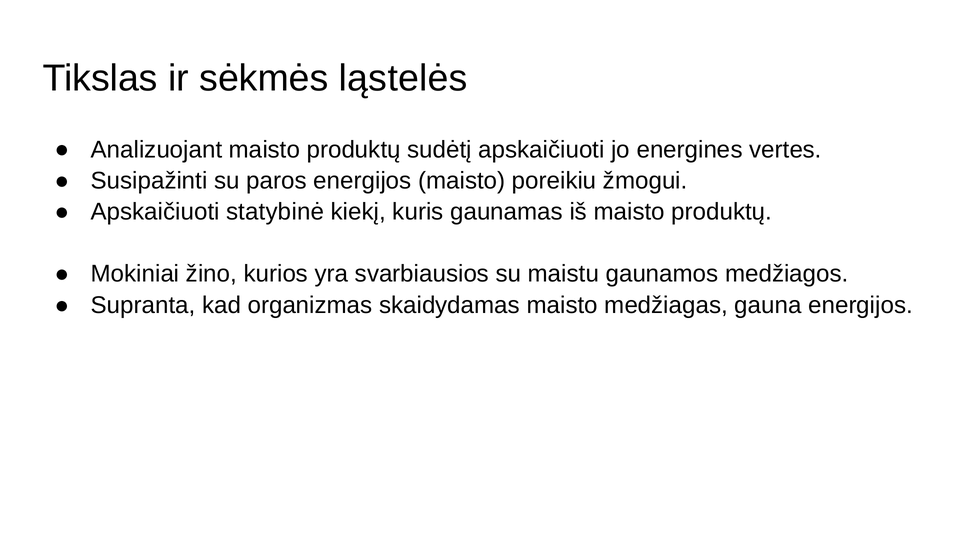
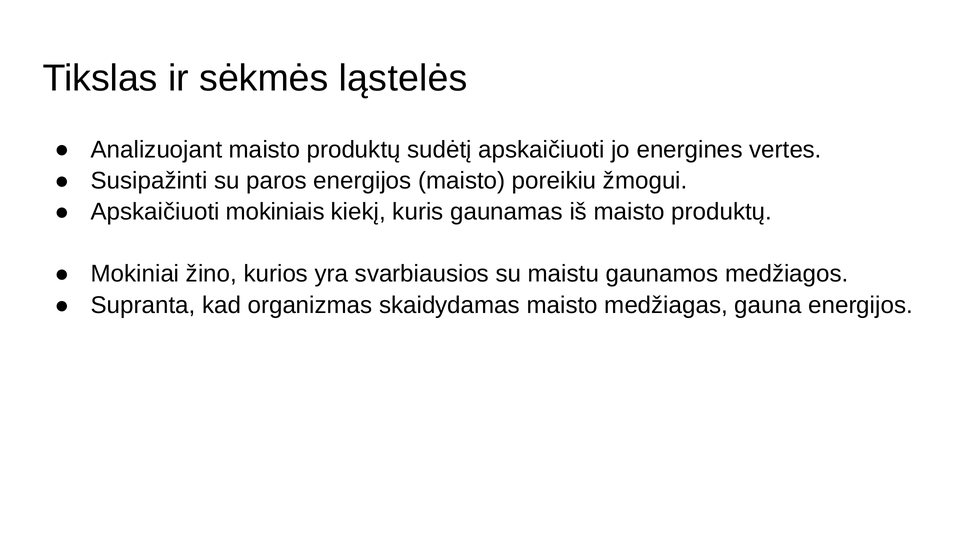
statybinė: statybinė -> mokiniais (275, 212)
